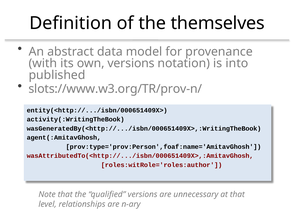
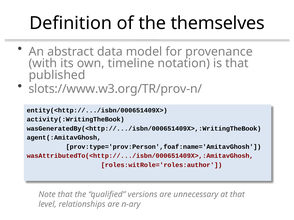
own versions: versions -> timeline (131, 63)
is into: into -> that (237, 63)
